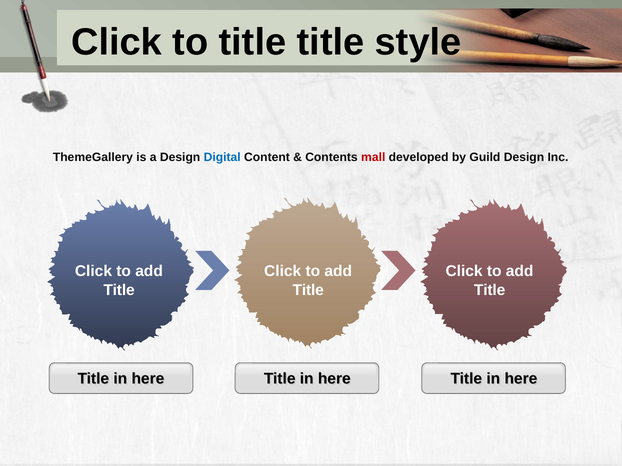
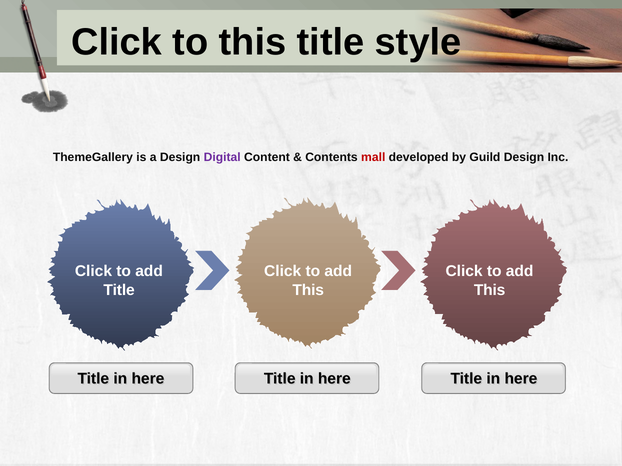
to title: title -> this (253, 42)
Digital colour: blue -> purple (222, 157)
Title: Title -> This (308, 290)
Title: Title -> This (490, 290)
